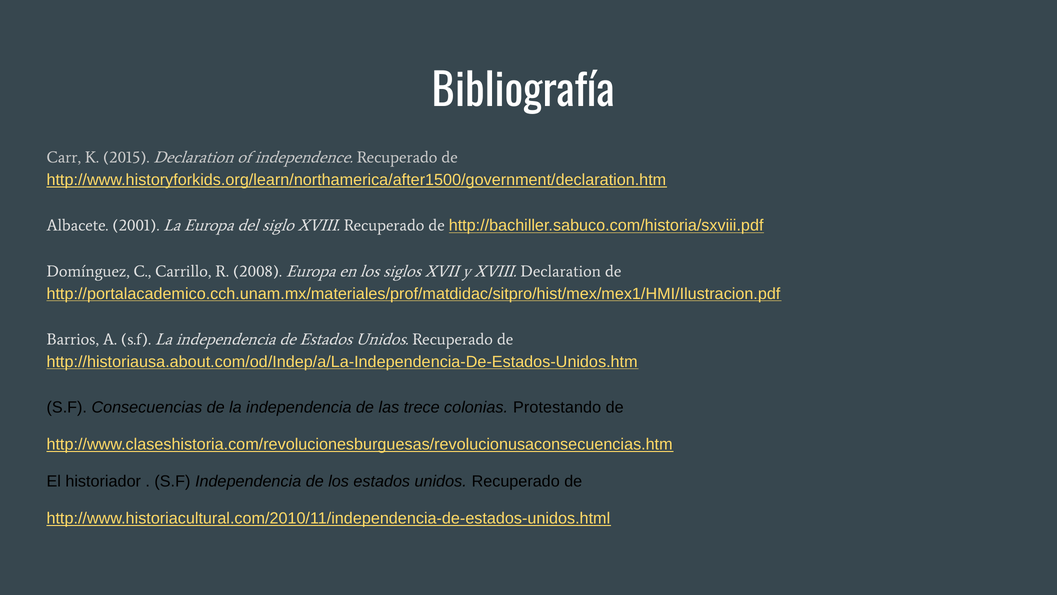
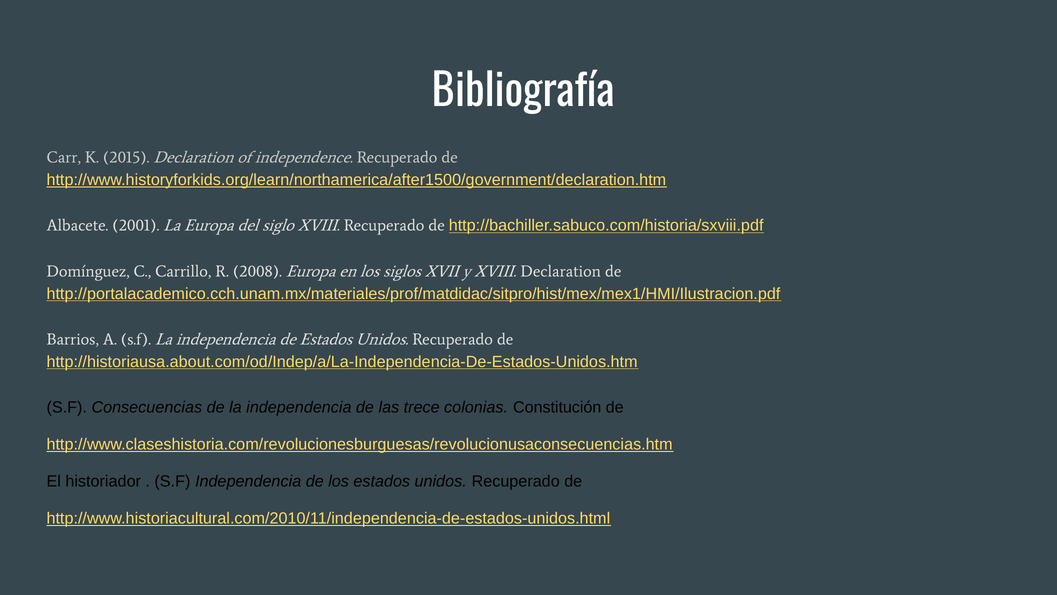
Protestando: Protestando -> Constitución (557, 407)
